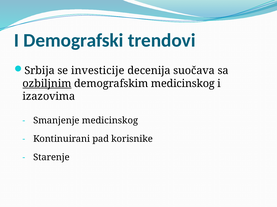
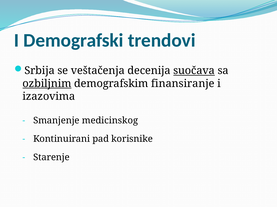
investicije: investicije -> veštačenja (98, 71)
suočava underline: none -> present (194, 71)
demografskim medicinskog: medicinskog -> finansiranje (183, 84)
